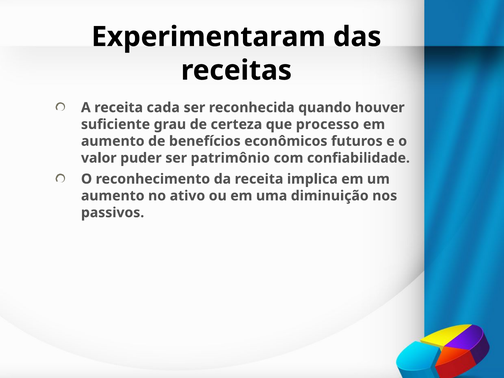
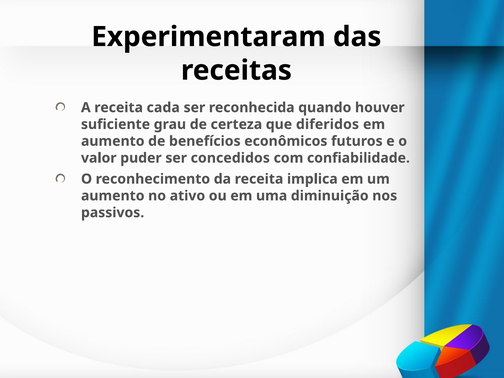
processo: processo -> diferidos (327, 124)
patrimônio: patrimônio -> concedidos (230, 158)
